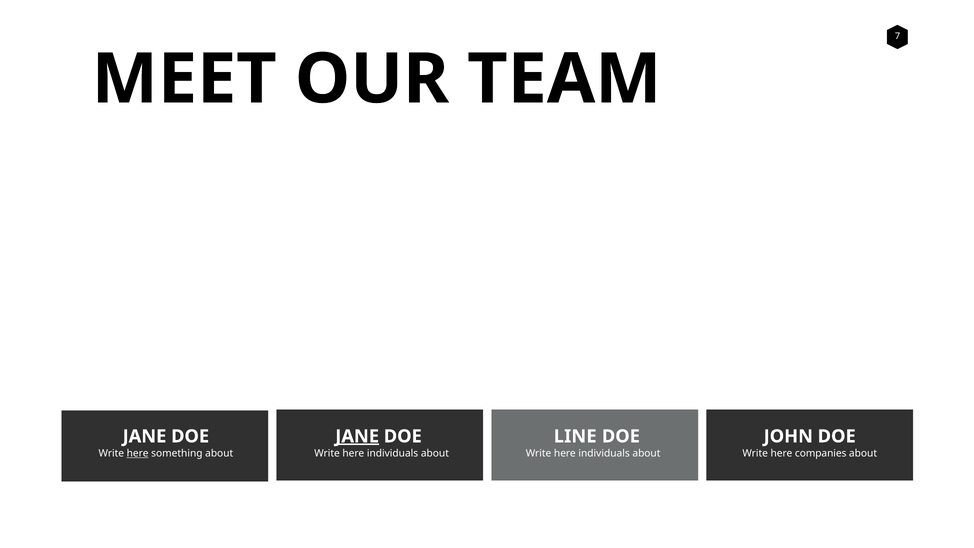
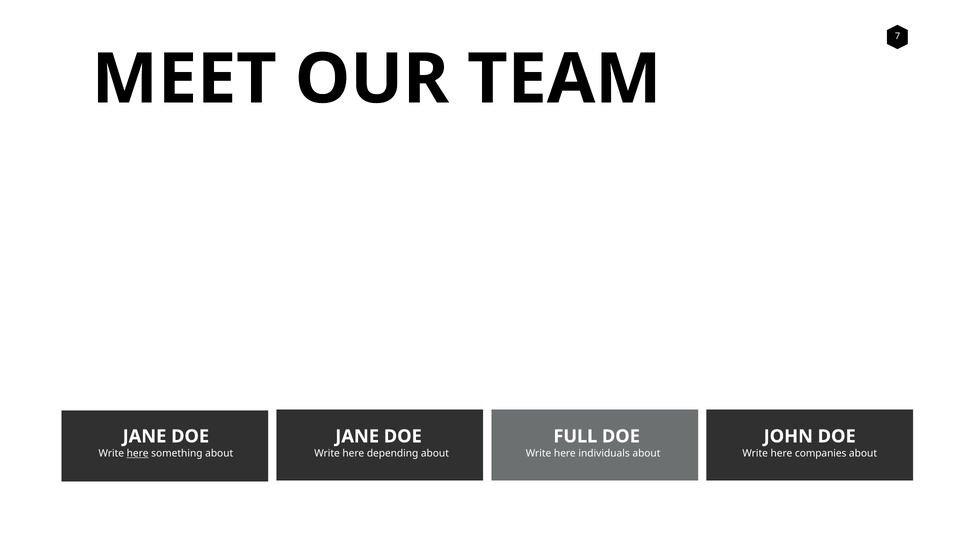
JANE underline: present -> none (357, 436)
LINE: LINE -> FULL (575, 436)
individuals: individuals -> depending (393, 453)
